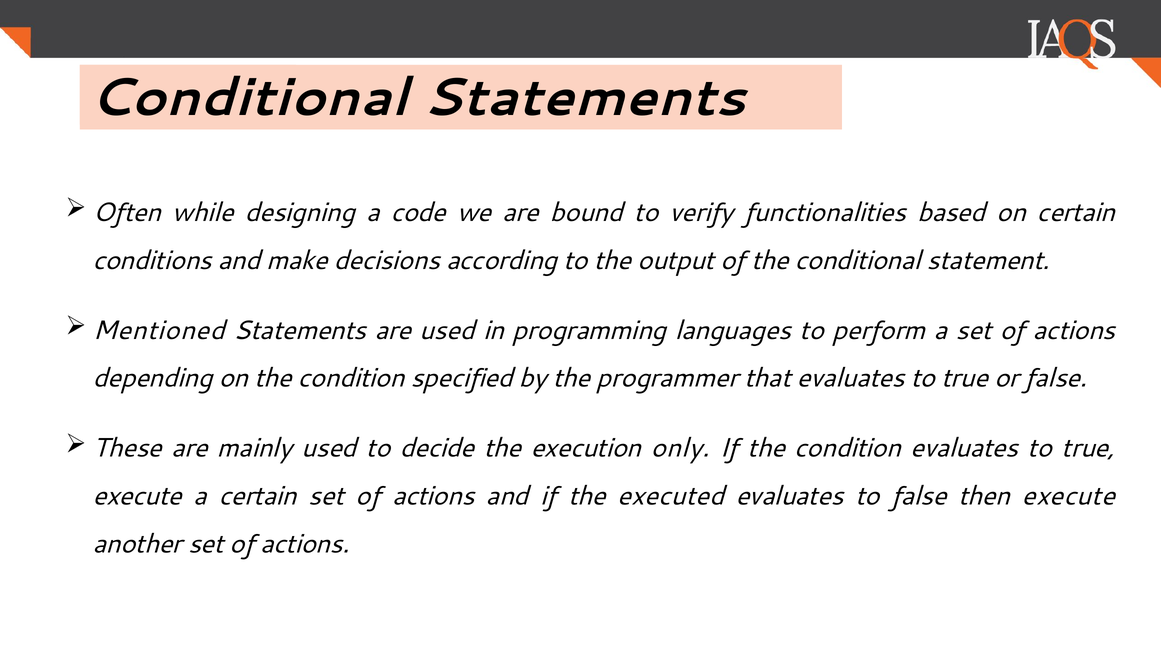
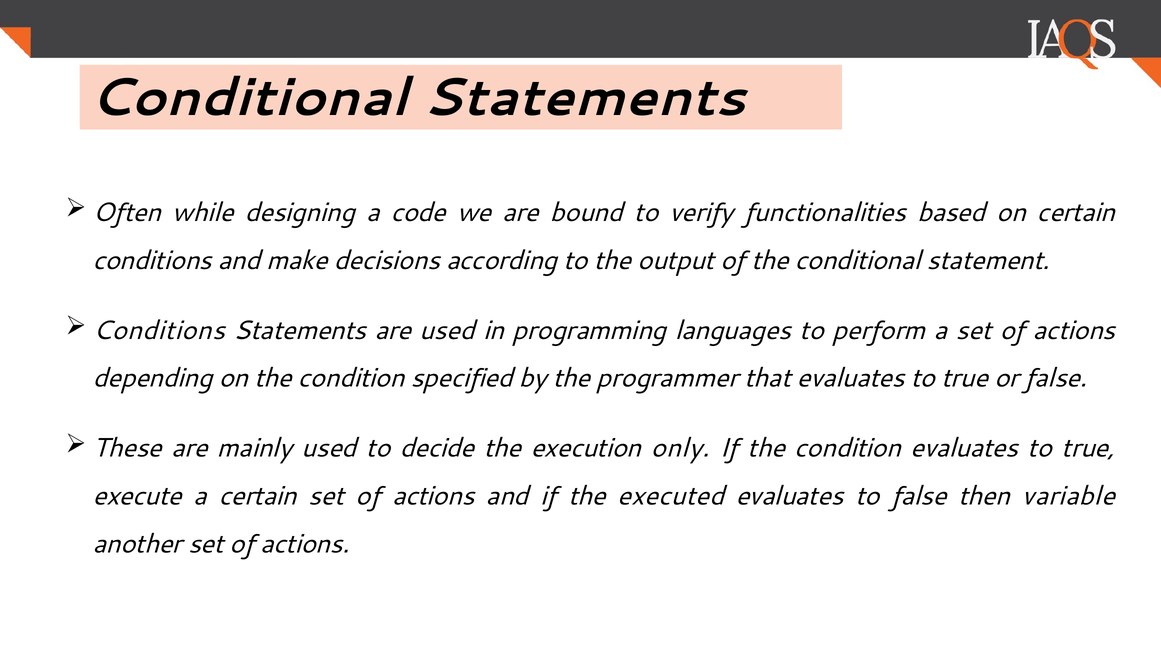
Mentioned: Mentioned -> Conditions (159, 330)
then execute: execute -> variable (1069, 496)
